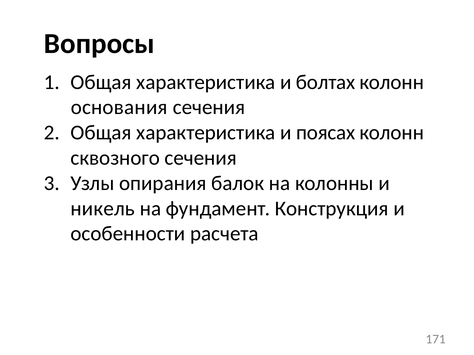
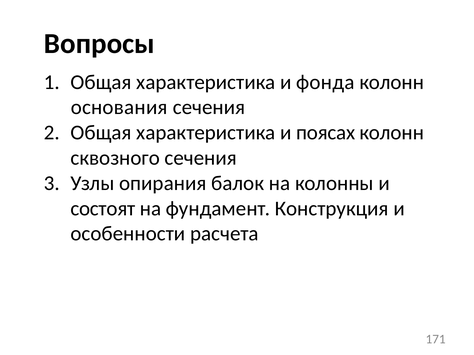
болтах: болтах -> фонда (325, 82)
никель: никель -> состоят (103, 209)
